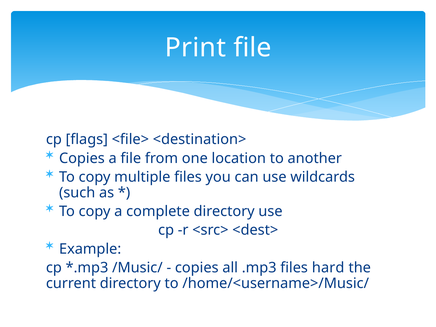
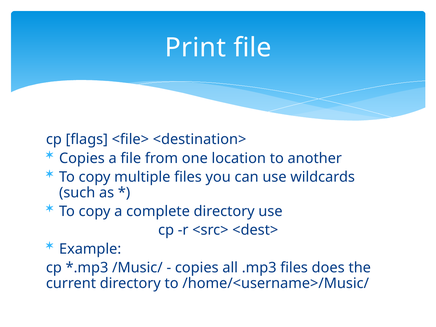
hard: hard -> does (328, 268)
